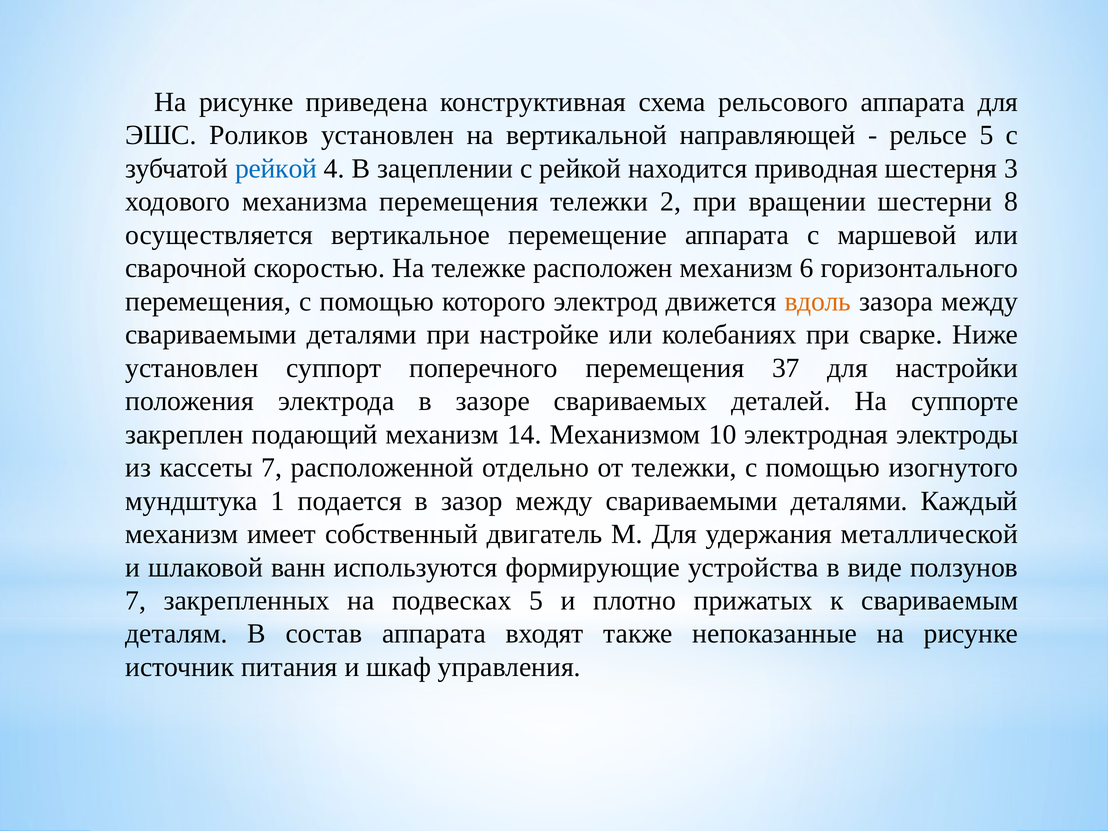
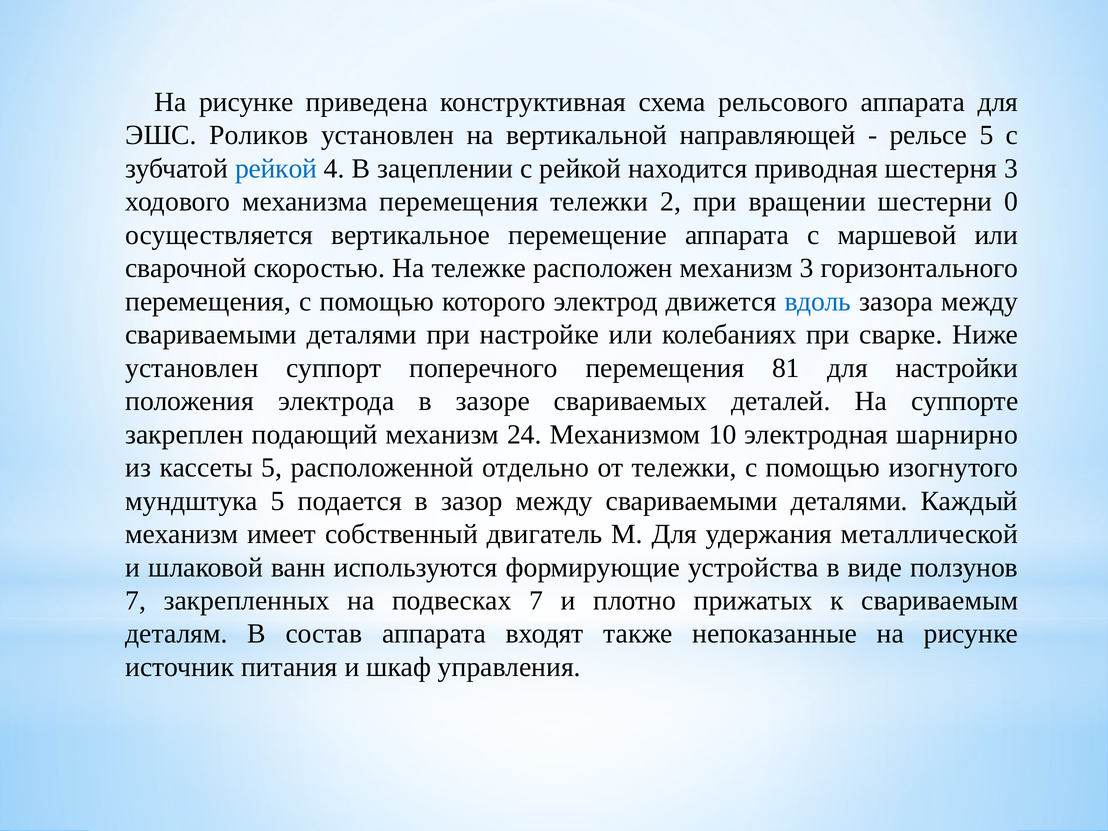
8: 8 -> 0 (1011, 202)
механизм 6: 6 -> 3 (807, 268)
вдоль colour: orange -> blue (818, 301)
37: 37 -> 81 (786, 368)
14: 14 -> 24 (524, 434)
электроды: электроды -> шарнирно (957, 434)
кассеты 7: 7 -> 5 (272, 468)
мундштука 1: 1 -> 5 (278, 501)
подвесках 5: 5 -> 7 (536, 601)
